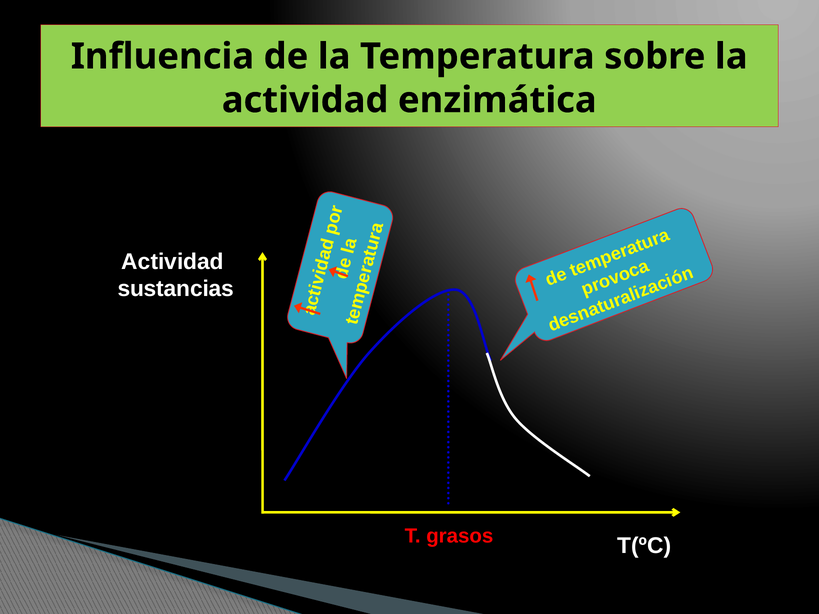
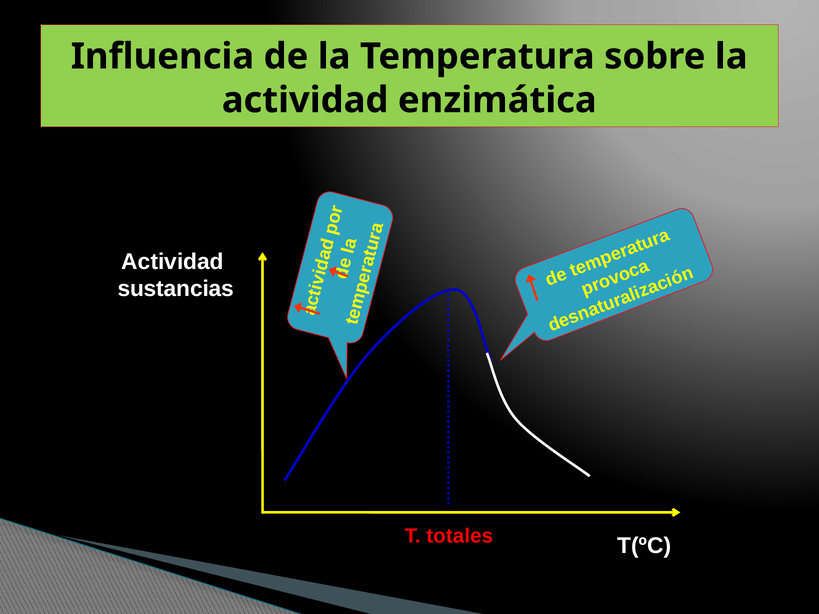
grasos: grasos -> totales (460, 536)
